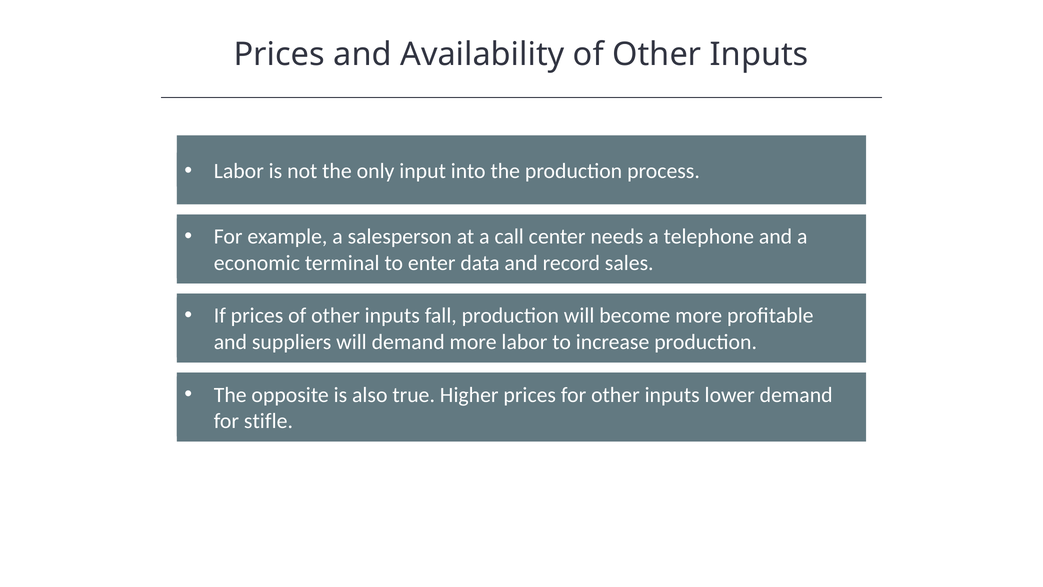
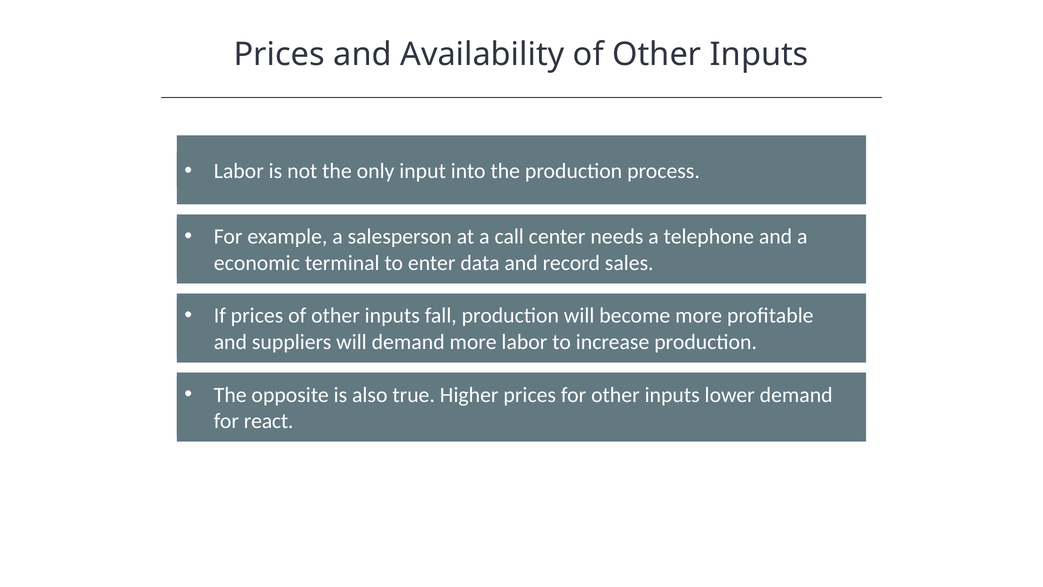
stifle: stifle -> react (269, 421)
